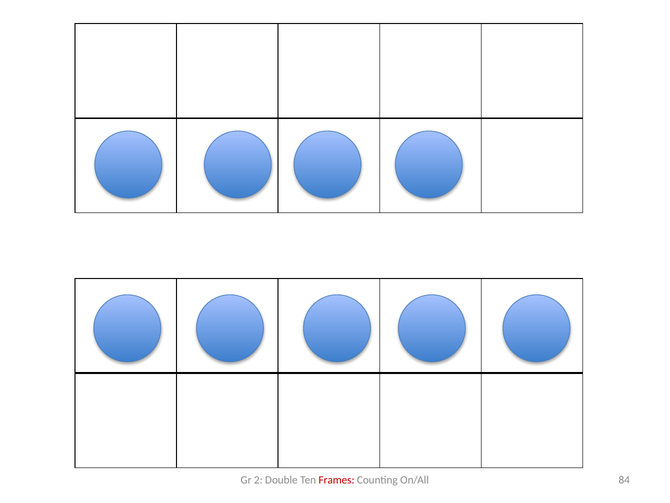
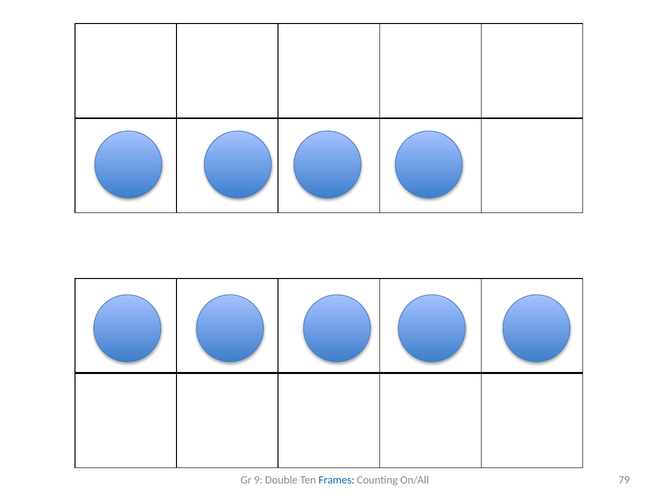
2: 2 -> 9 (258, 480)
Frames colour: red -> blue (337, 480)
84: 84 -> 79 (624, 480)
